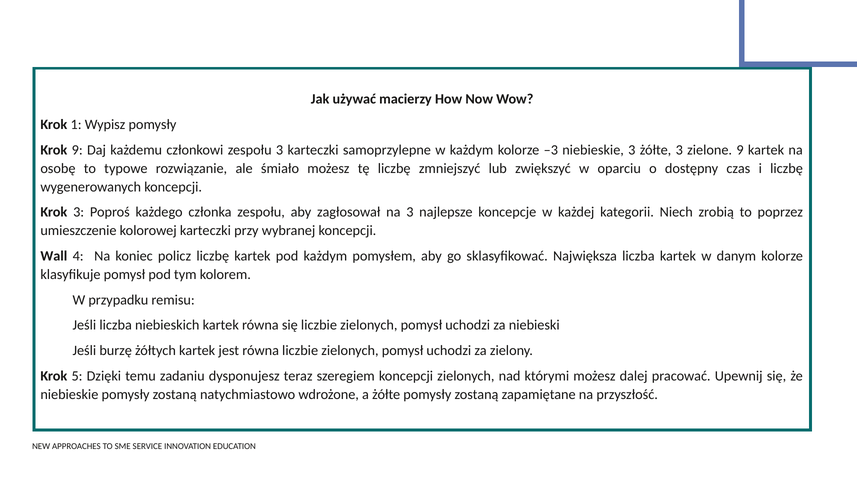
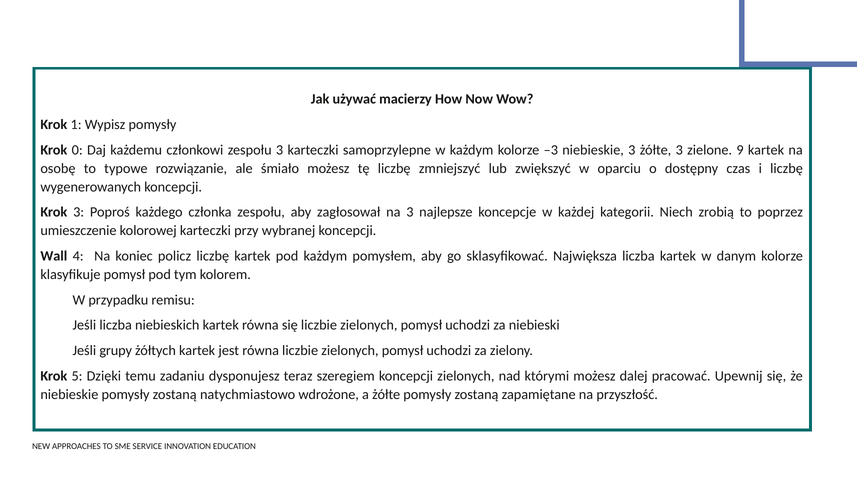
Krok 9: 9 -> 0 (77, 150)
burzę: burzę -> grupy (116, 351)
